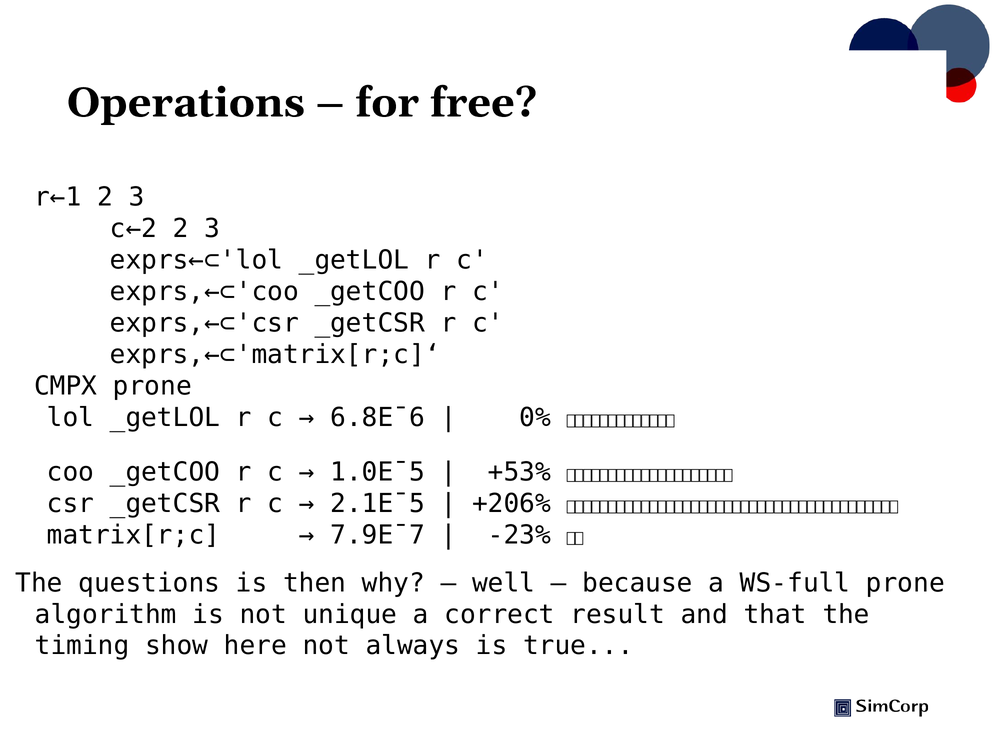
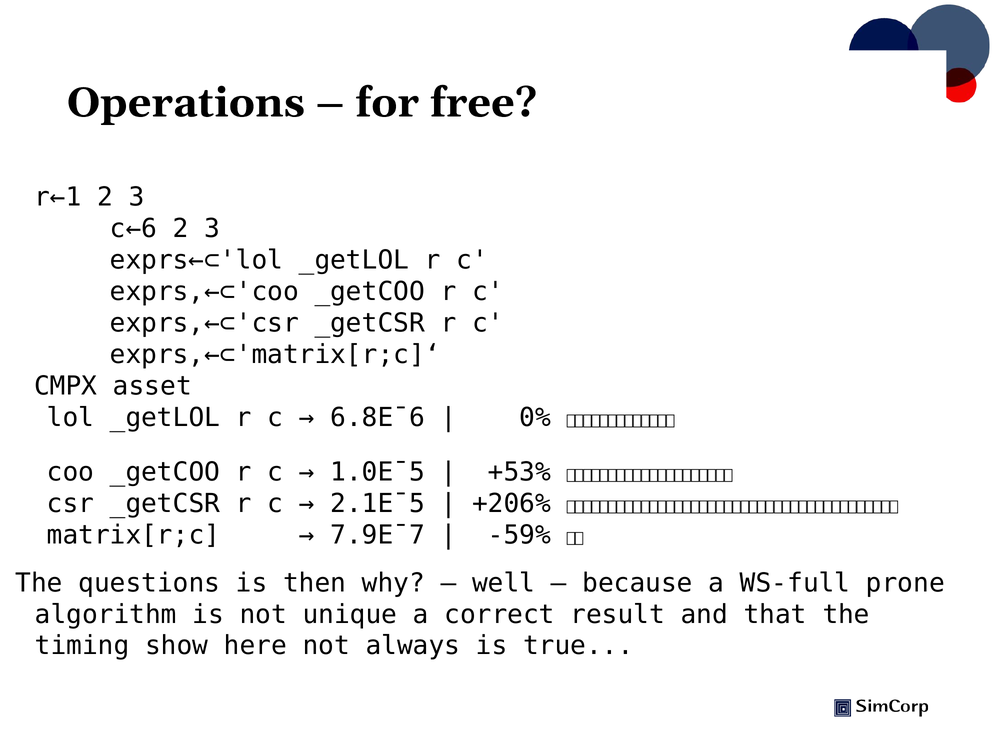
c←2: c←2 -> c←6 (133, 229)
CMPX prone: prone -> asset (152, 386)
-23%: -23% -> -59% (519, 535)
